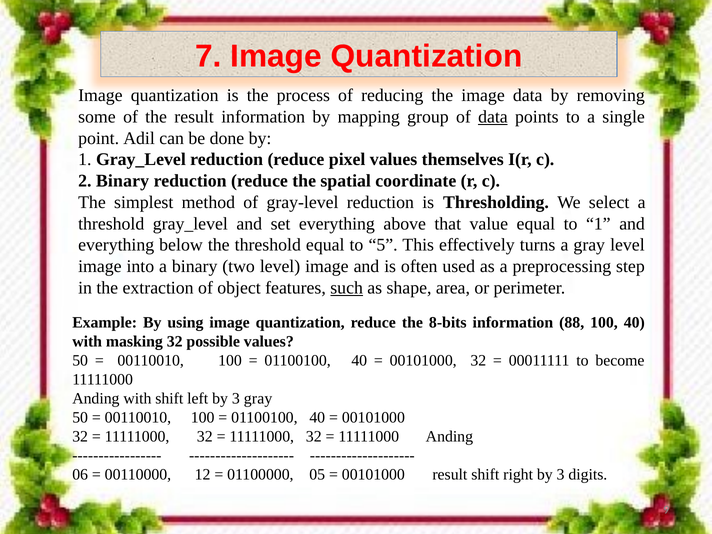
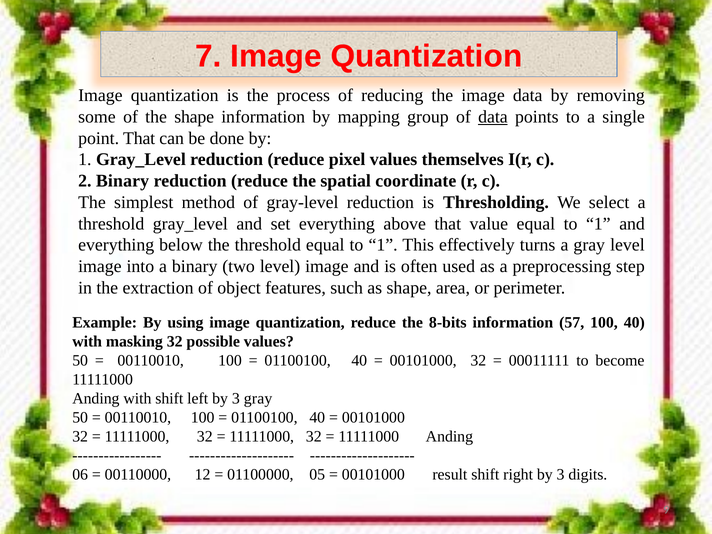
the result: result -> shape (194, 117)
point Adil: Adil -> That (139, 138)
threshold equal to 5: 5 -> 1 (383, 245)
such underline: present -> none (347, 288)
88: 88 -> 57 (572, 323)
